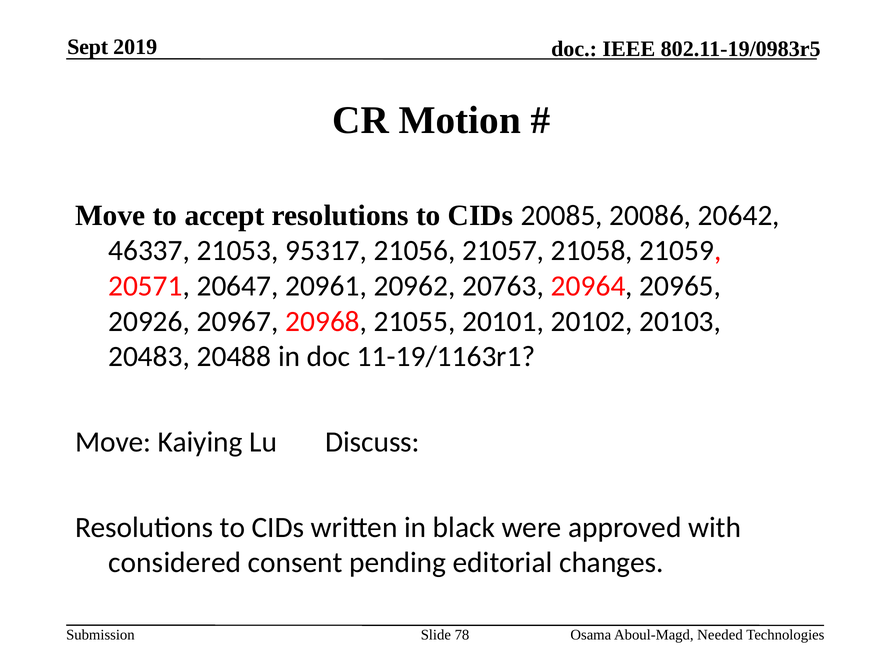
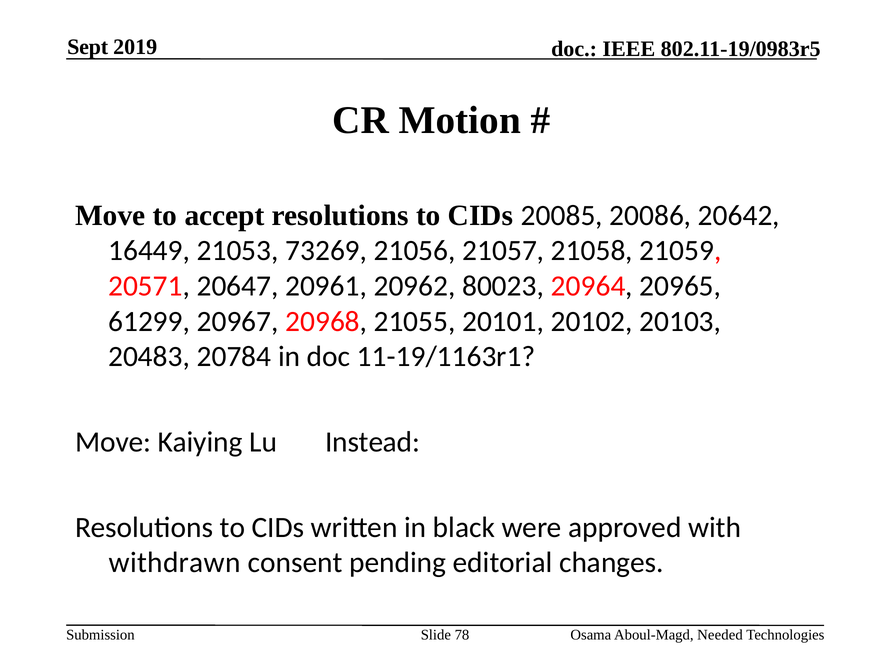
46337: 46337 -> 16449 (149, 251)
95317: 95317 -> 73269 (326, 251)
20763: 20763 -> 80023 (503, 286)
20926: 20926 -> 61299 (149, 321)
20488: 20488 -> 20784 (234, 357)
Discuss: Discuss -> Instead (373, 442)
considered: considered -> withdrawn (175, 563)
